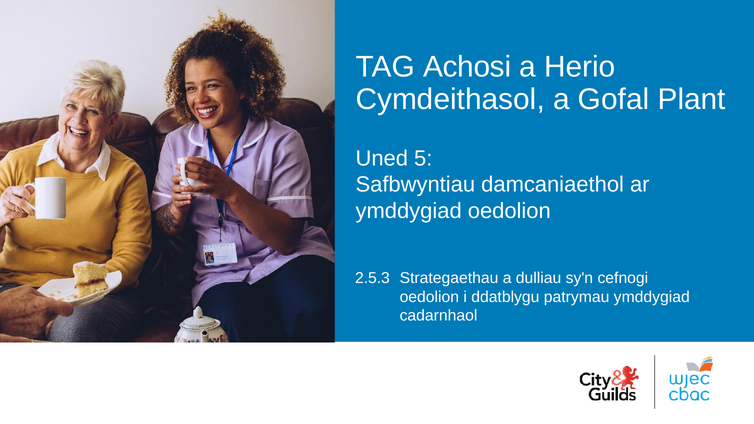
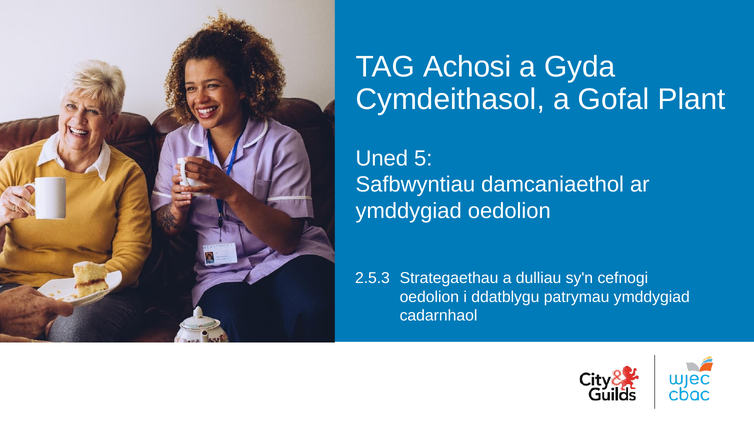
Herio: Herio -> Gyda (580, 67)
